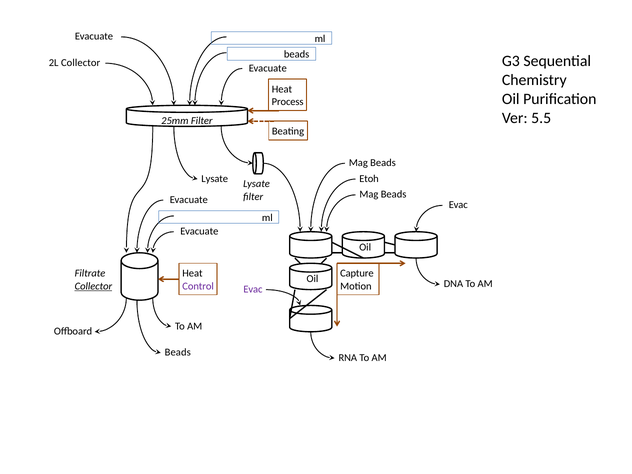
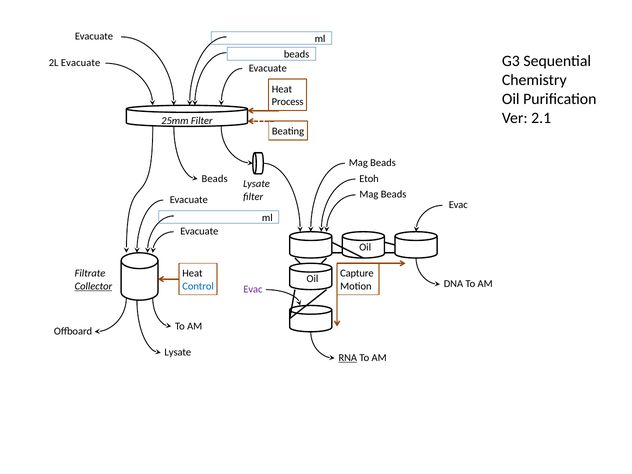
2L Collector: Collector -> Evacuate (81, 63)
5.5: 5.5 -> 2.1 (541, 118)
Lysate: Lysate -> Beads (215, 179)
Control colour: purple -> blue (198, 286)
Beads: Beads -> Lysate (178, 352)
RNA underline: none -> present (348, 358)
